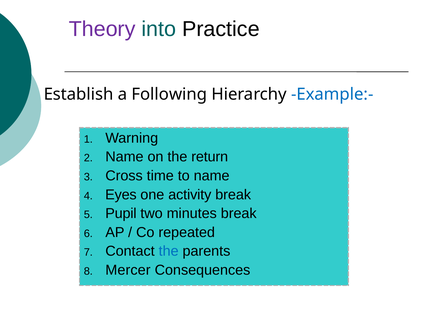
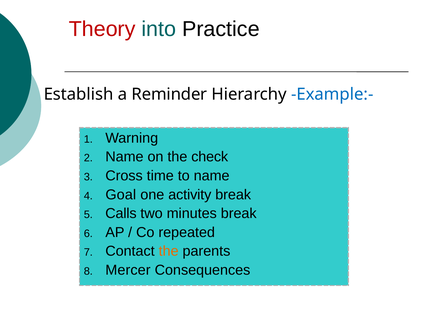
Theory colour: purple -> red (102, 29)
Following: Following -> Reminder (169, 94)
return: return -> check (210, 157)
Eyes: Eyes -> Goal (121, 194)
Pupil: Pupil -> Calls (121, 213)
the colour: blue -> orange (169, 251)
